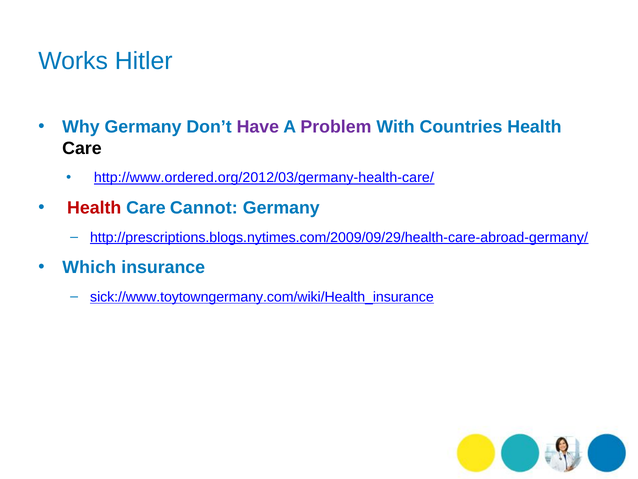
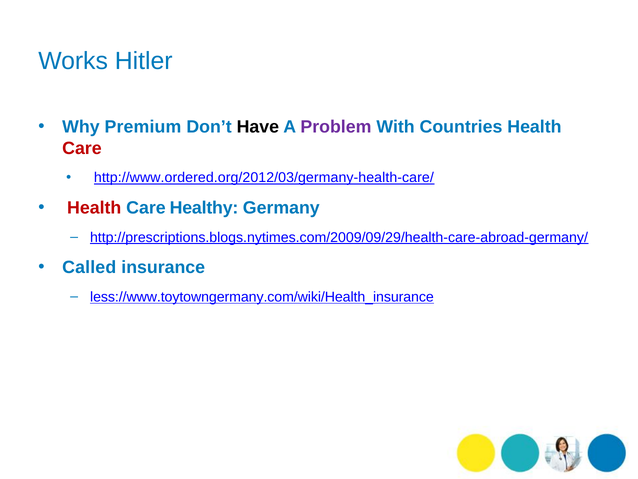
Why Germany: Germany -> Premium (143, 127)
Have colour: purple -> black (258, 127)
Care colour: black -> red (82, 148)
Cannot: Cannot -> Healthy (204, 208)
Which: Which -> Called (89, 267)
sick://www.toytowngermany.com/wiki/Health_insurance: sick://www.toytowngermany.com/wiki/Health_insurance -> less://www.toytowngermany.com/wiki/Health_insurance (262, 297)
